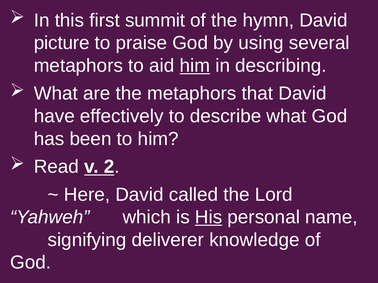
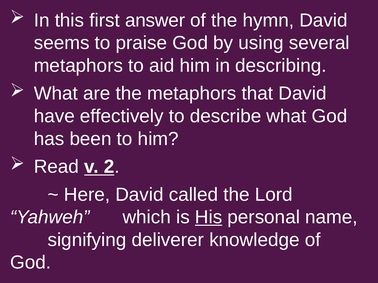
summit: summit -> answer (155, 20)
picture: picture -> seems (62, 43)
him underline: present -> none (195, 66)
